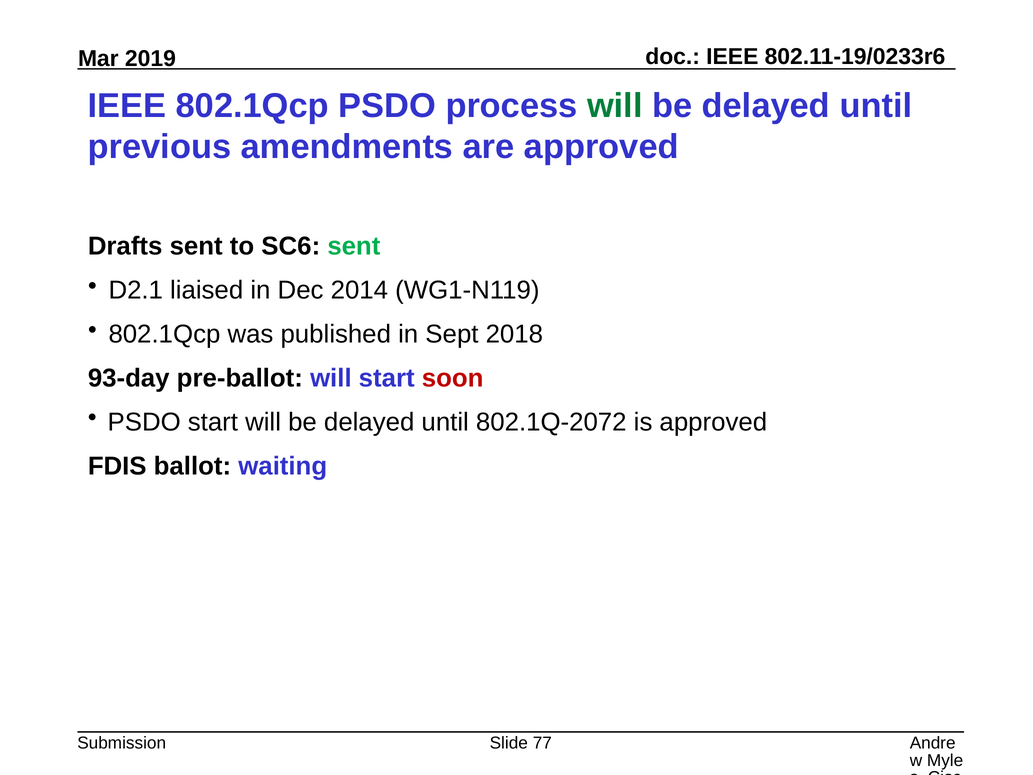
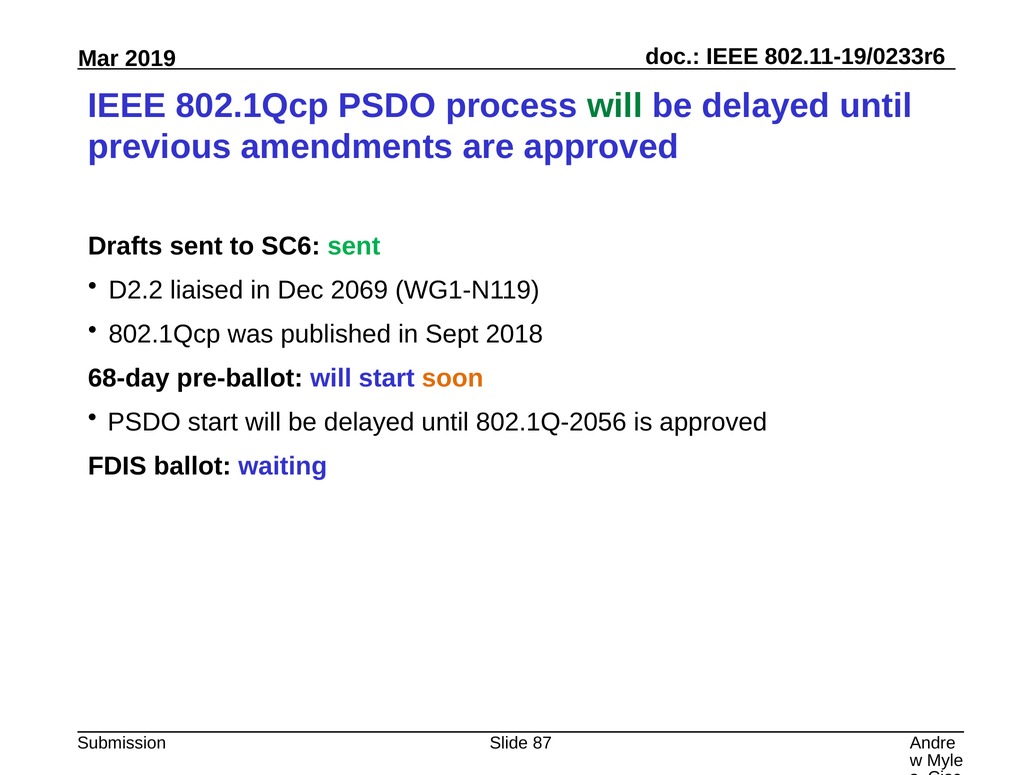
D2.1: D2.1 -> D2.2 (136, 290)
2014: 2014 -> 2069 (359, 290)
93-day: 93-day -> 68-day (129, 378)
soon colour: red -> orange (453, 378)
802.1Q-2072: 802.1Q-2072 -> 802.1Q-2056 (551, 422)
77: 77 -> 87 (542, 743)
